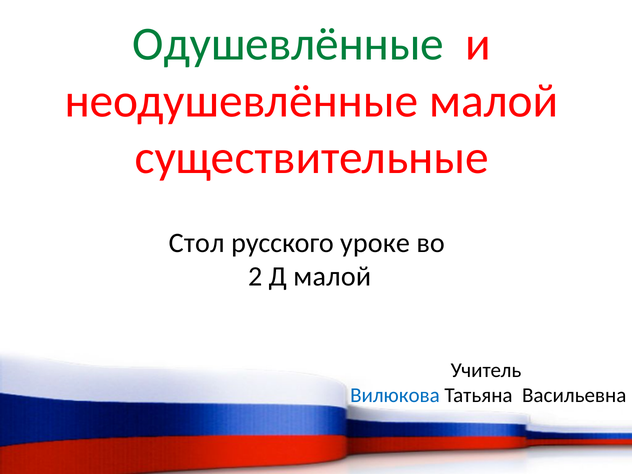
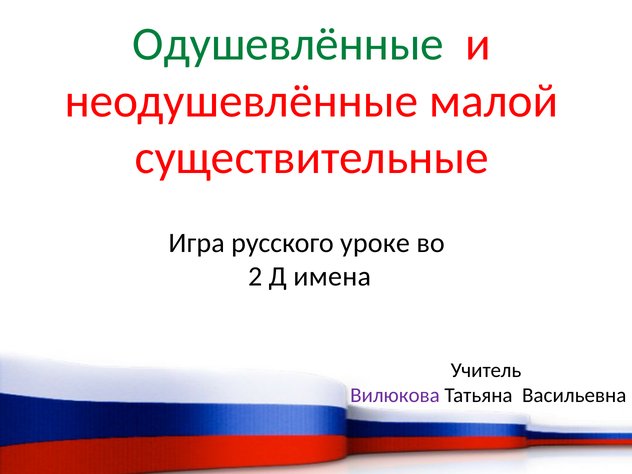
Стол: Стол -> Игра (197, 243)
Д малой: малой -> имена (332, 277)
Вилюкова colour: blue -> purple (395, 395)
